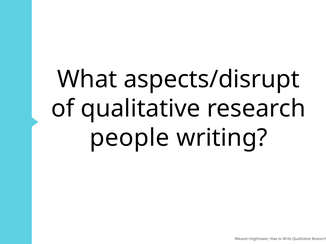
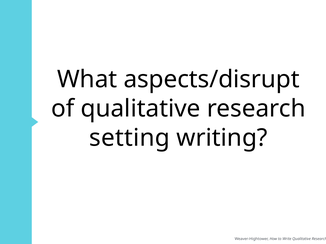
people: people -> setting (129, 138)
